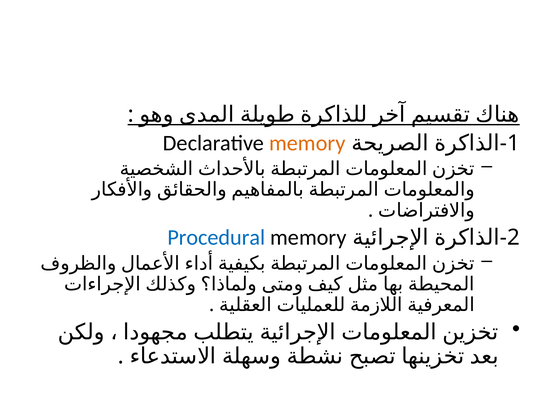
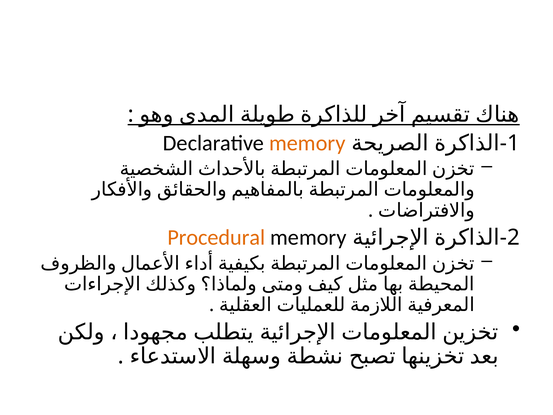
Procedural colour: blue -> orange (216, 237)
